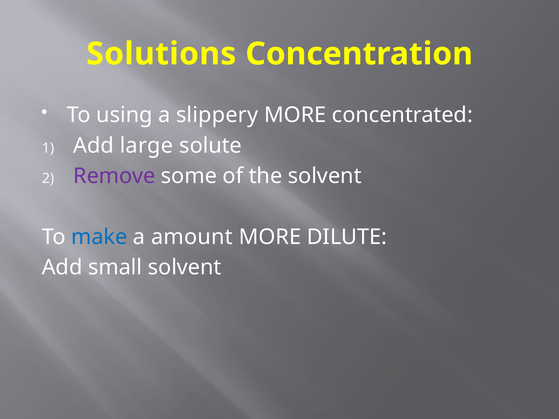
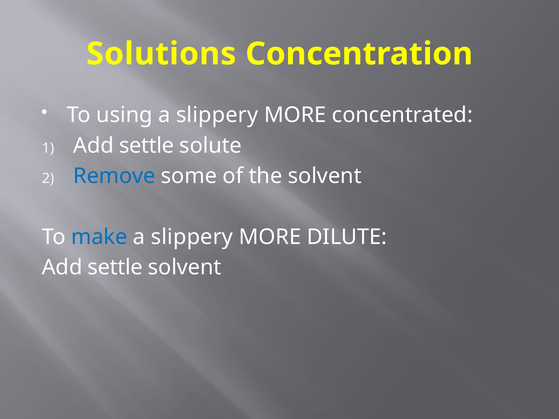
large: large -> settle (147, 146)
Remove colour: purple -> blue (114, 176)
amount: amount -> slippery (192, 237)
small: small -> settle (115, 267)
